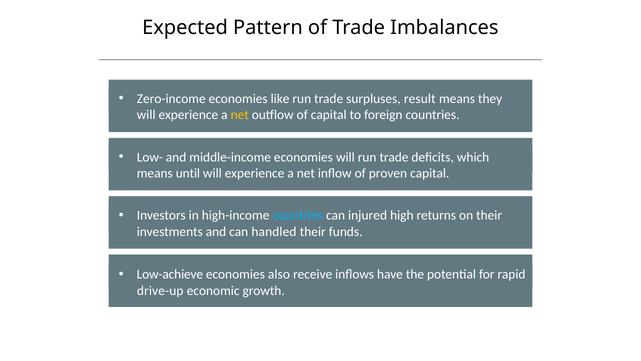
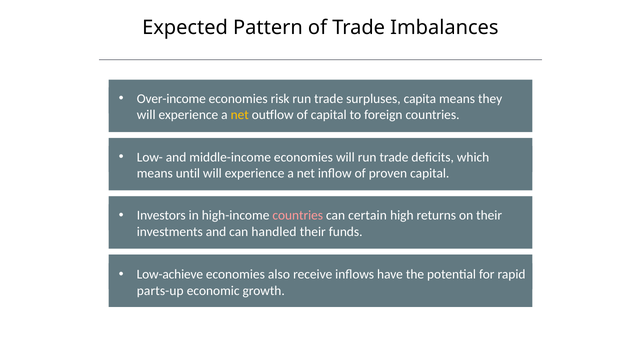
Zero-income: Zero-income -> Over-income (171, 99)
like: like -> risk (280, 99)
result: result -> capita (420, 99)
countries colour: light blue -> pink (298, 215)
injured: injured -> certain (367, 215)
drive-up: drive-up -> parts-up (160, 290)
